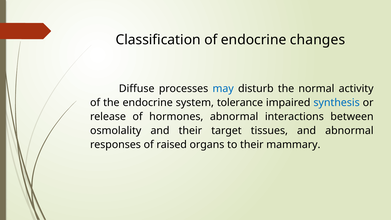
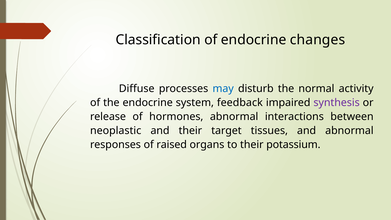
tolerance: tolerance -> feedback (240, 103)
synthesis colour: blue -> purple (337, 103)
osmolality: osmolality -> neoplastic (116, 131)
mammary: mammary -> potassium (293, 145)
